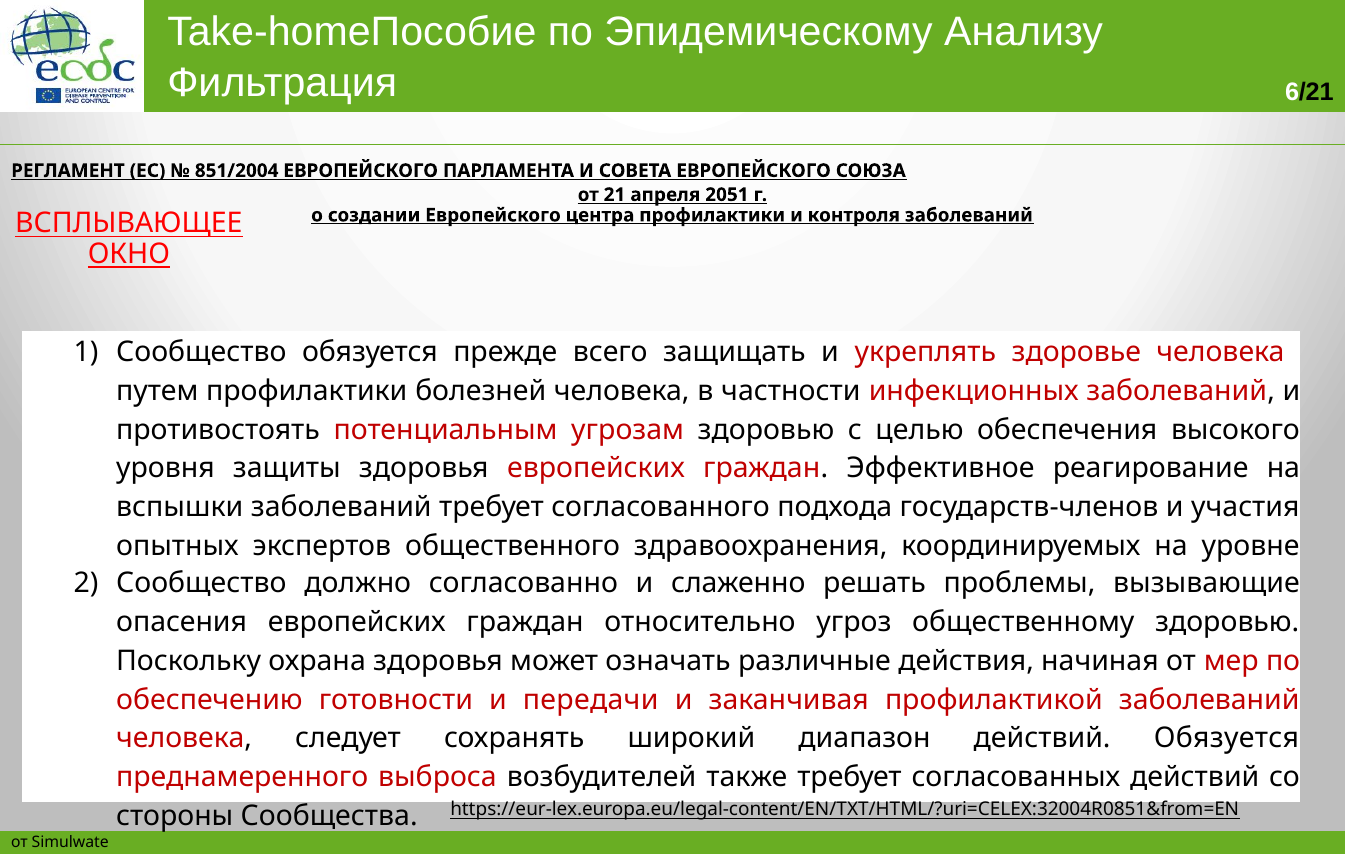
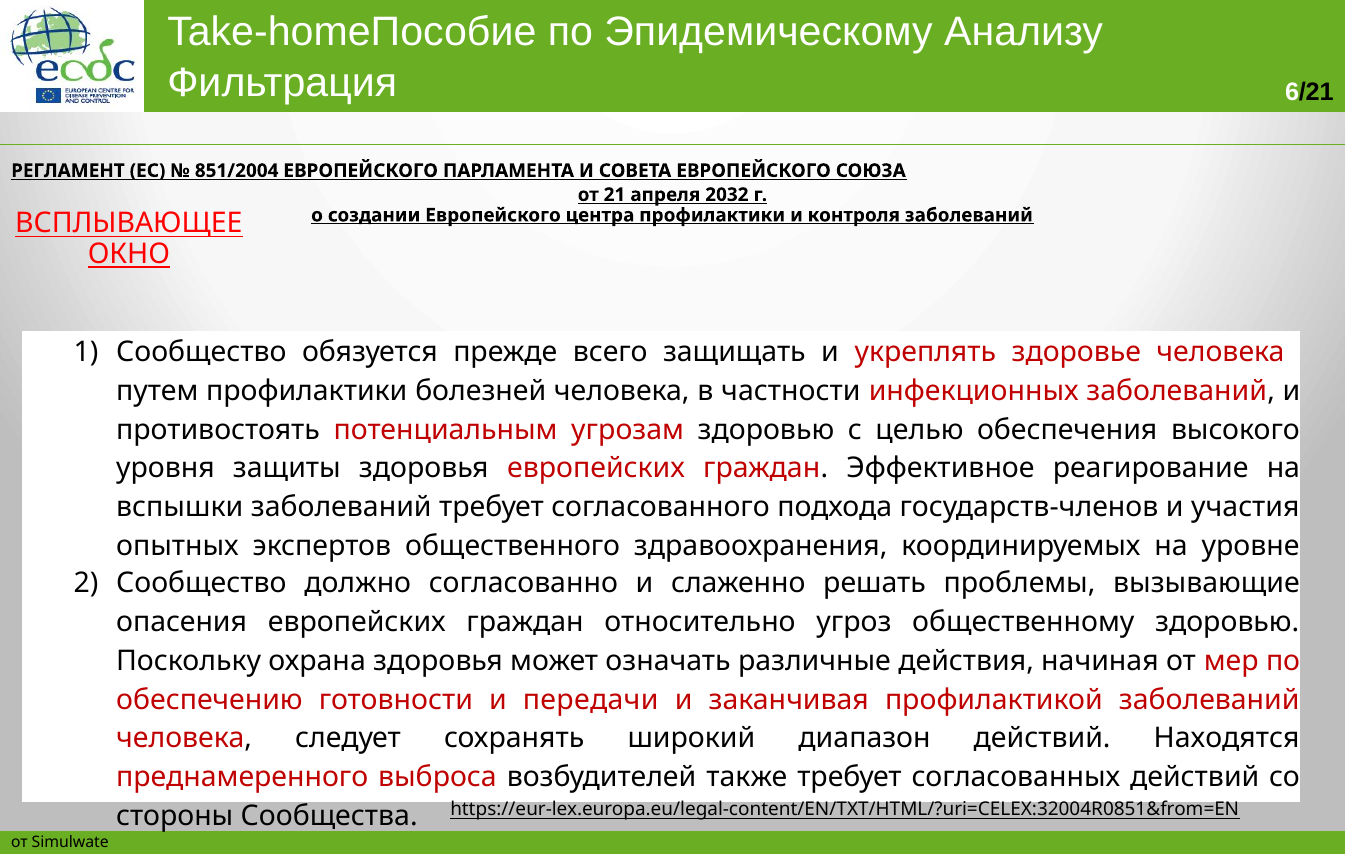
2051: 2051 -> 2032 (727, 195)
действий Обязуется: Обязуется -> Находятся (1227, 738)
